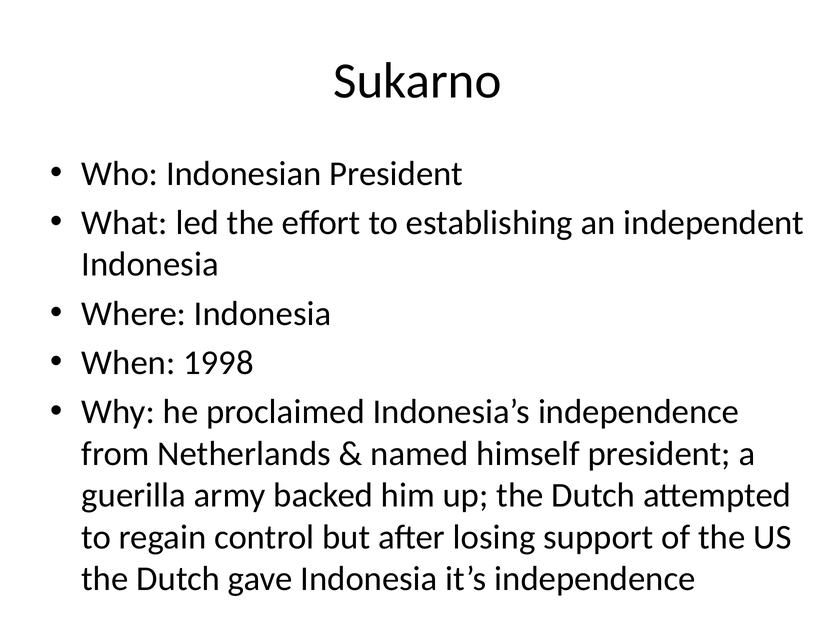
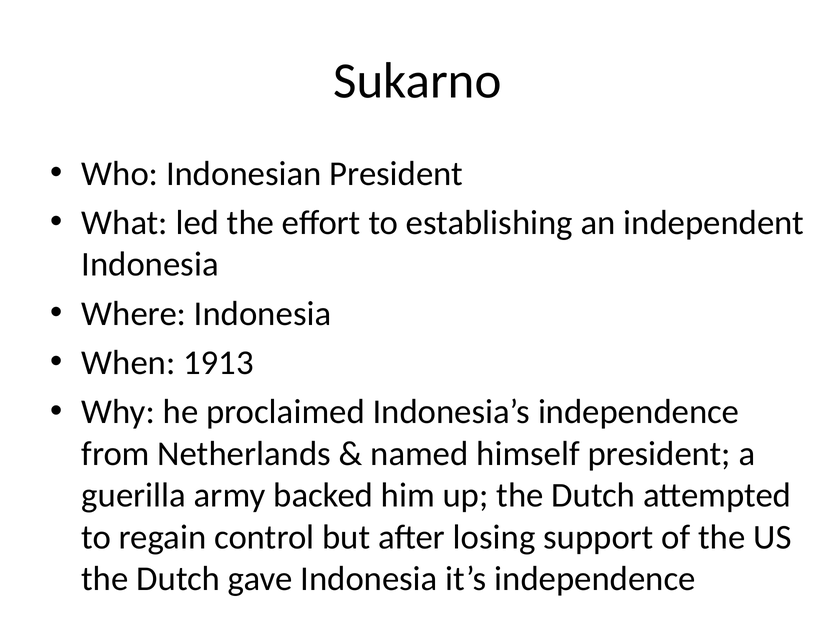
1998: 1998 -> 1913 (218, 363)
